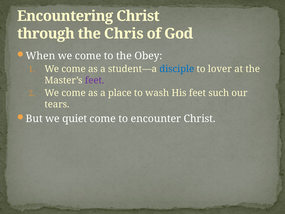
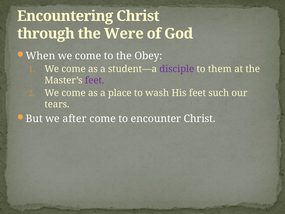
Chris: Chris -> Were (124, 34)
disciple colour: blue -> purple (177, 69)
lover: lover -> them (220, 69)
quiet: quiet -> after (75, 118)
